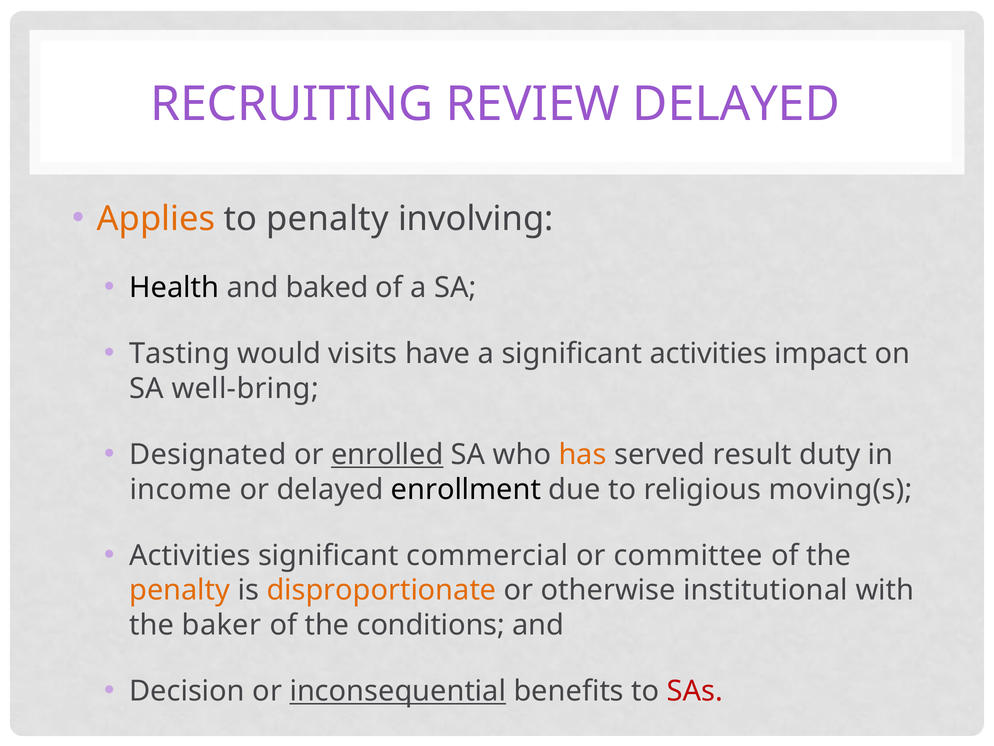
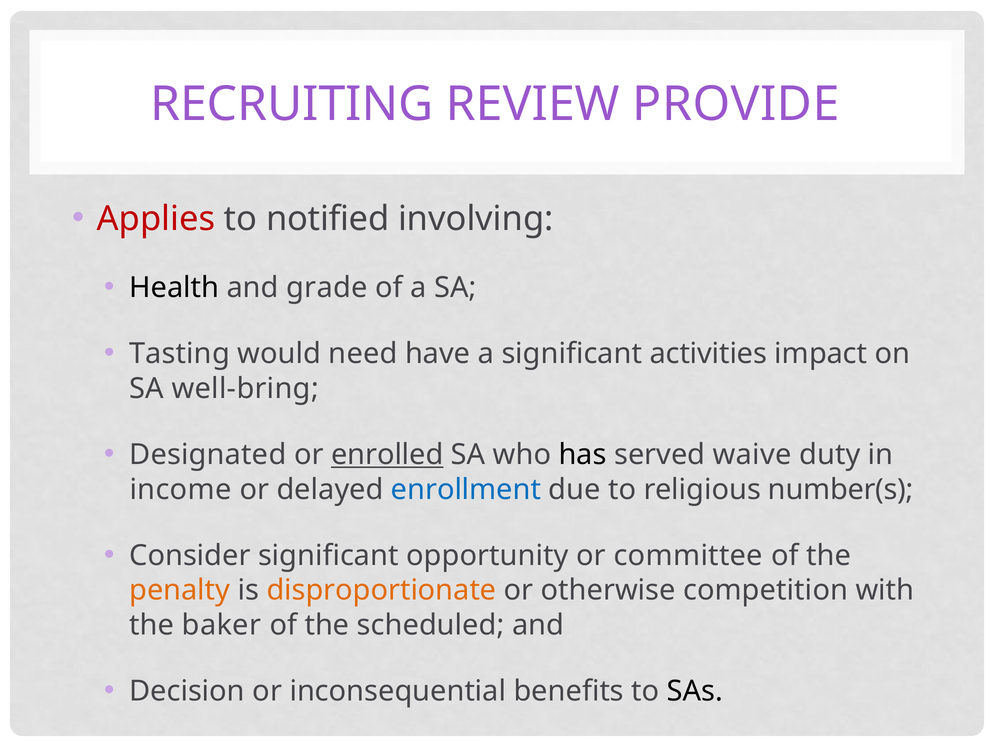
REVIEW DELAYED: DELAYED -> PROVIDE (736, 104)
Applies colour: orange -> red (156, 219)
to penalty: penalty -> notified (328, 219)
baked: baked -> grade (327, 288)
visits: visits -> need (363, 354)
has colour: orange -> black (583, 454)
result: result -> waive (752, 454)
enrollment colour: black -> blue (466, 489)
moving(s: moving(s -> number(s (841, 489)
Activities: Activities -> Consider (190, 555)
commercial: commercial -> opportunity (487, 555)
institutional: institutional -> competition (766, 590)
conditions: conditions -> scheduled (431, 625)
inconsequential underline: present -> none (398, 691)
SAs colour: red -> black (695, 691)
